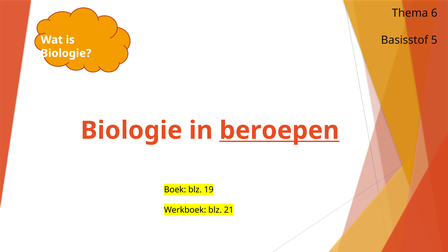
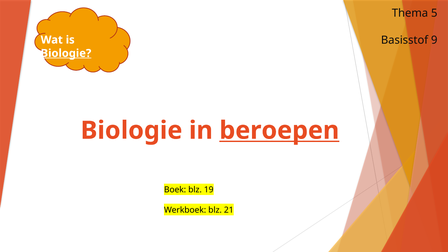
6: 6 -> 5 (434, 13)
5: 5 -> 9 (434, 40)
Biologie underline: none -> present (66, 53)
